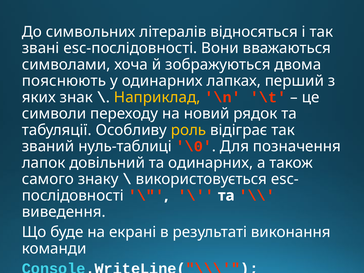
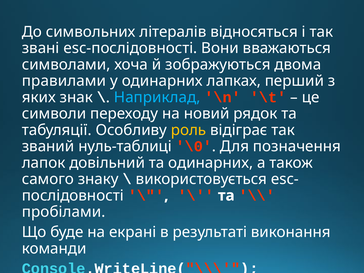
пояснюють: пояснюють -> правилами (64, 81)
Наприклад colour: yellow -> light blue (157, 97)
виведення: виведення -> пробілами (64, 212)
